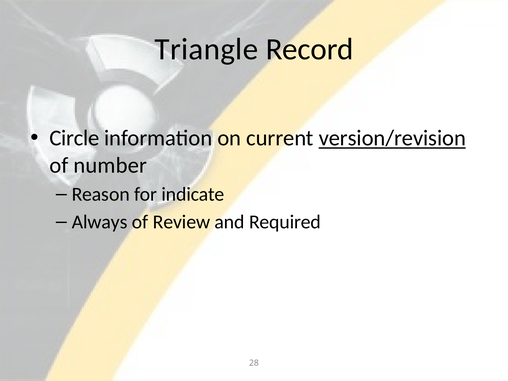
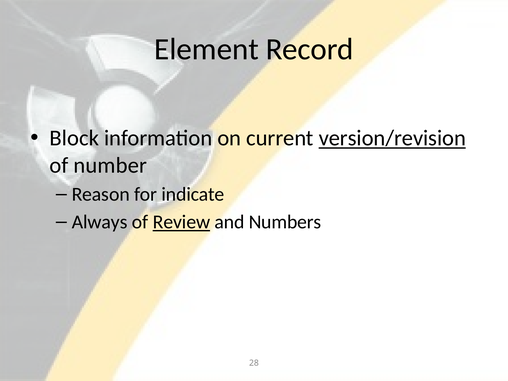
Triangle: Triangle -> Element (207, 49)
Circle: Circle -> Block (74, 138)
Review underline: none -> present (181, 222)
Required: Required -> Numbers (285, 222)
